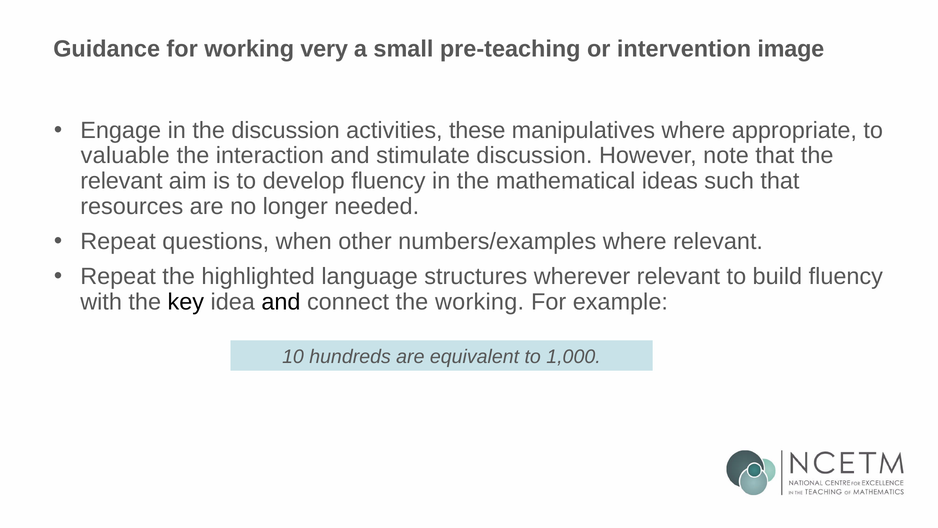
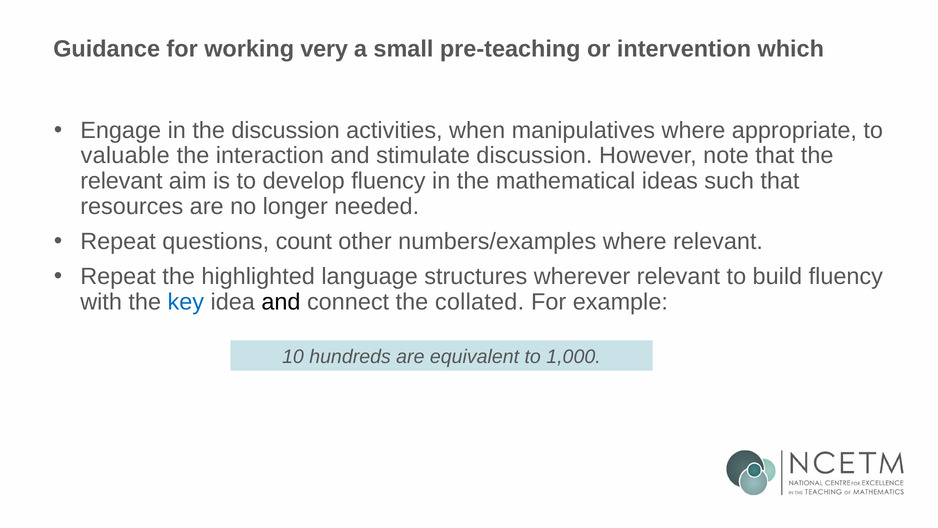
image: image -> which (791, 49)
these: these -> when (477, 130)
when: when -> count (304, 241)
key colour: black -> blue (186, 302)
the working: working -> collated (480, 302)
